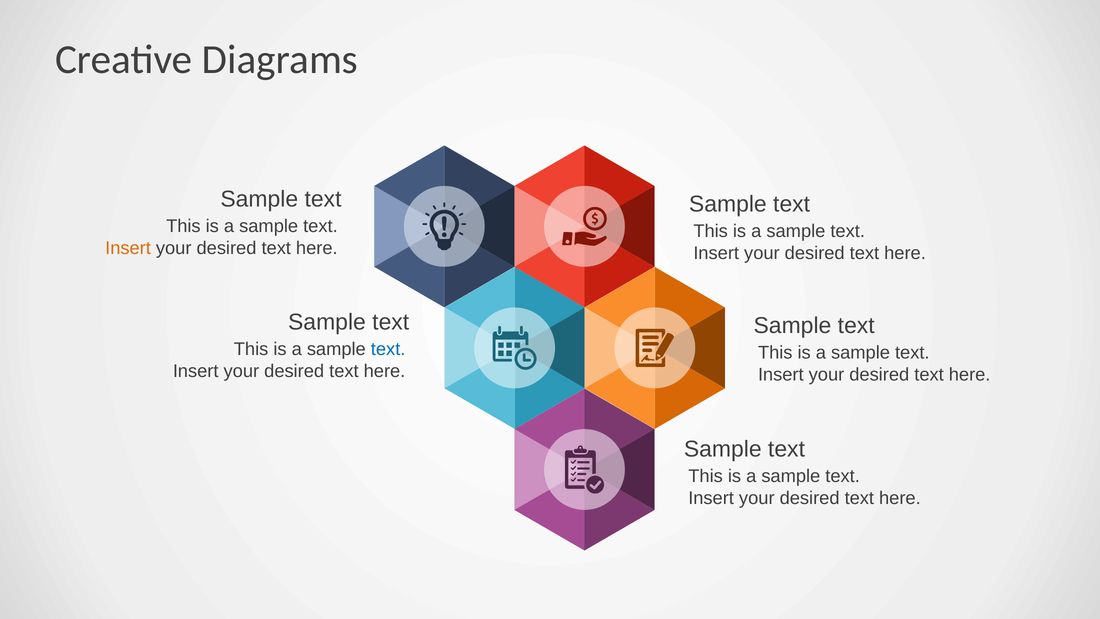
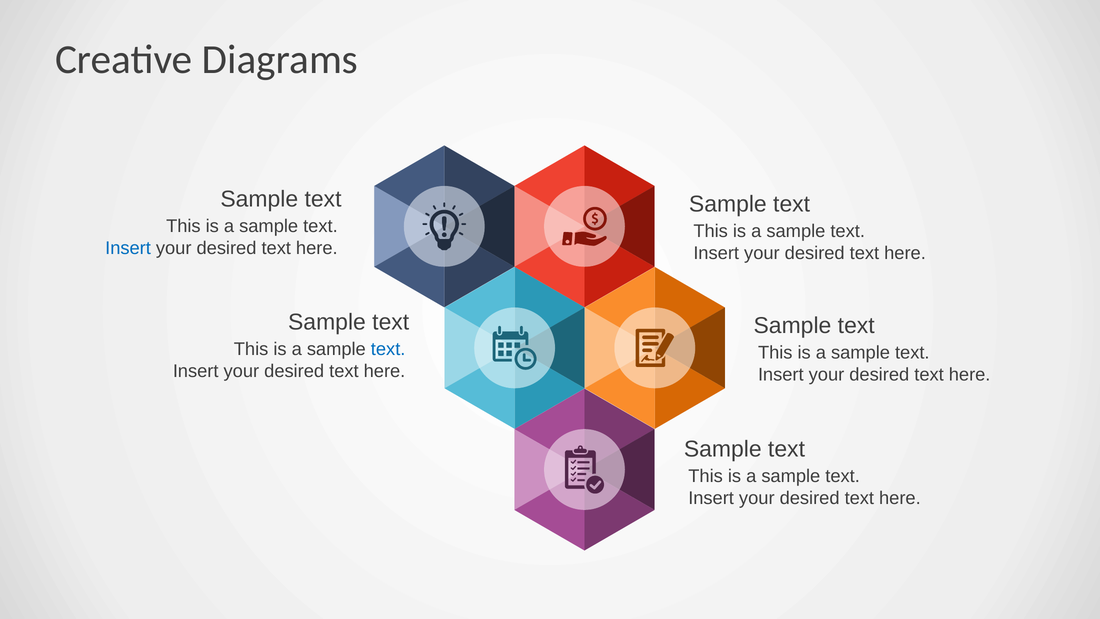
Insert colour: orange -> blue (128, 248)
